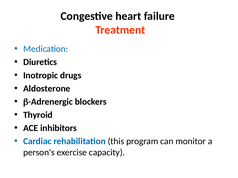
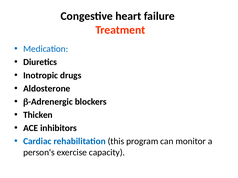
Thyroid: Thyroid -> Thicken (38, 115)
